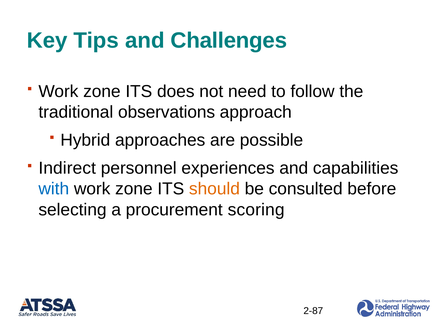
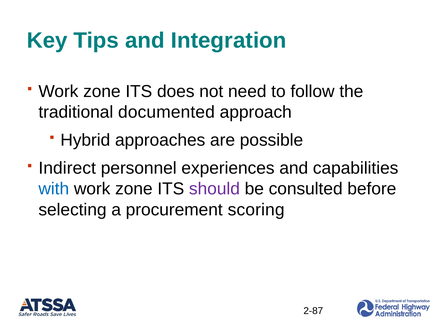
Challenges: Challenges -> Integration (229, 40)
observations: observations -> documented (166, 112)
should colour: orange -> purple (214, 189)
